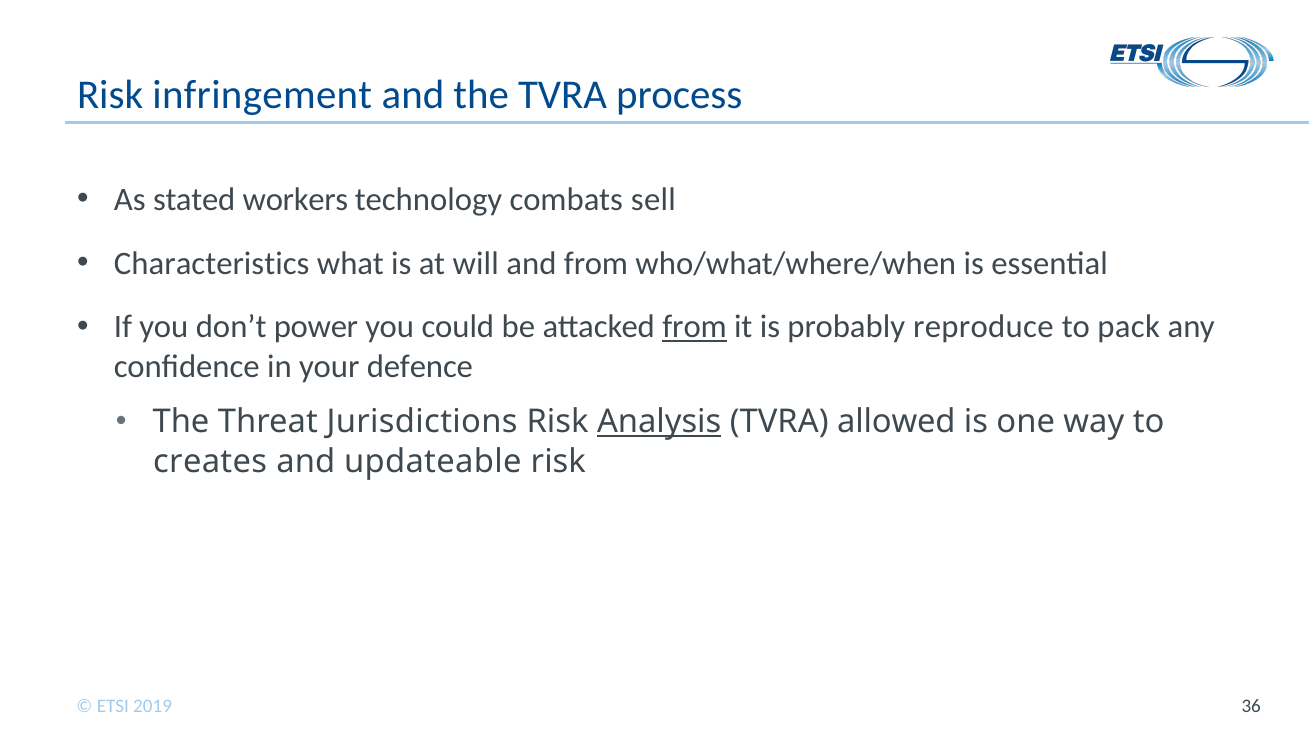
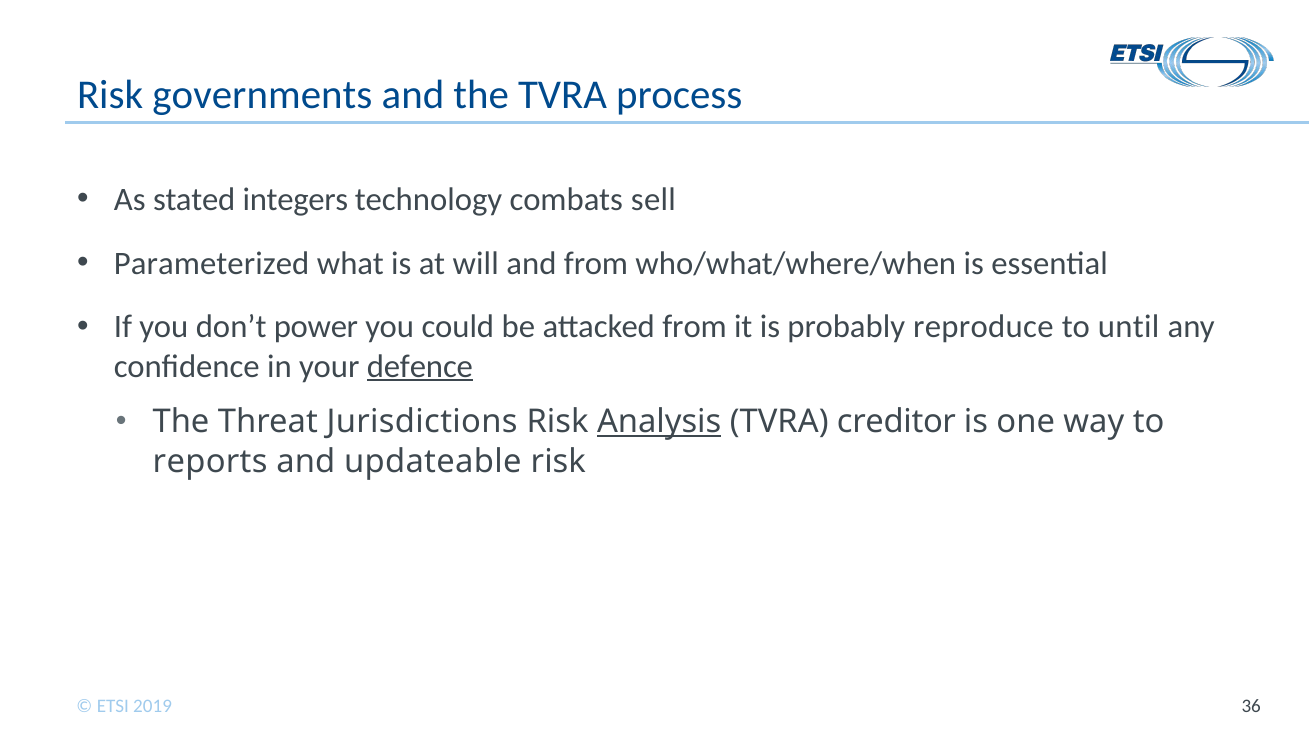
infringement: infringement -> governments (262, 95)
workers: workers -> integers (295, 200)
Characteristics: Characteristics -> Parameterized (212, 263)
from underline: present -> none (695, 327)
pack: pack -> until (1129, 327)
defence underline: none -> present (420, 367)
allowed: allowed -> creditor (896, 422)
creates: creates -> reports (210, 461)
